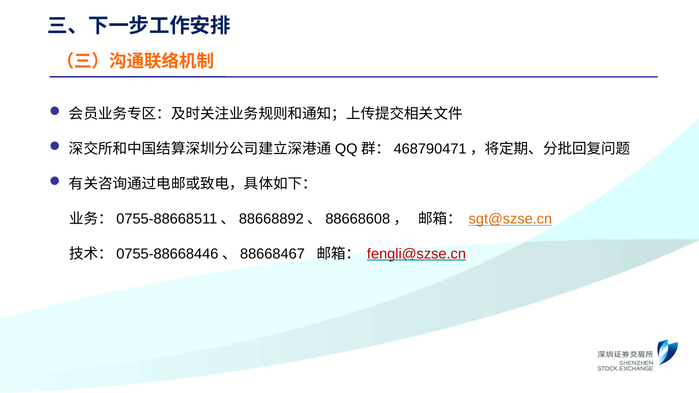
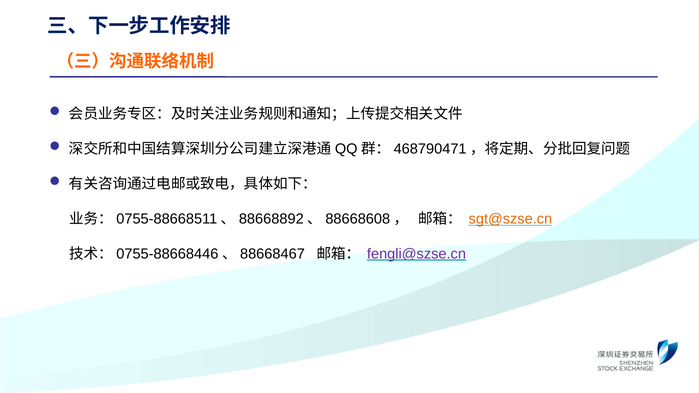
fengli@szse.cn colour: red -> purple (416, 254)
